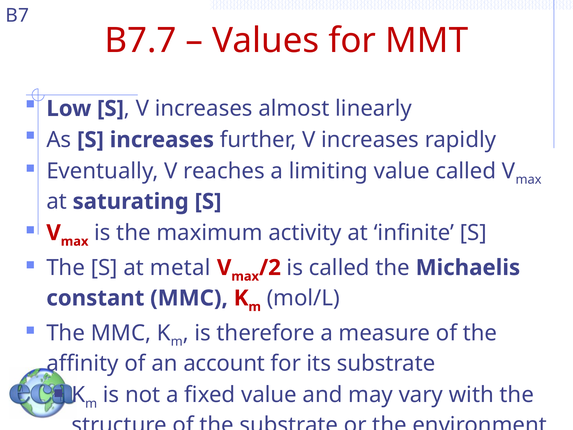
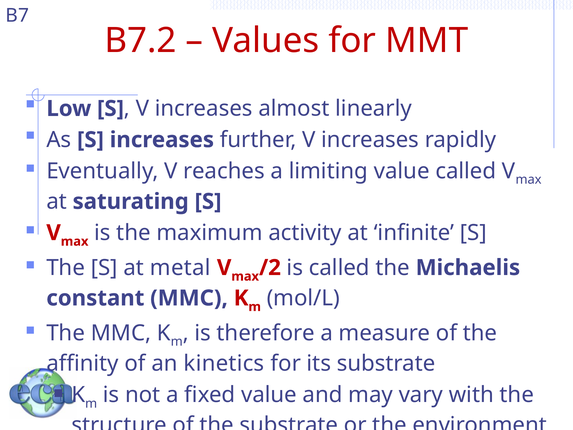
B7.7: B7.7 -> B7.2 (140, 41)
account: account -> kinetics (224, 363)
